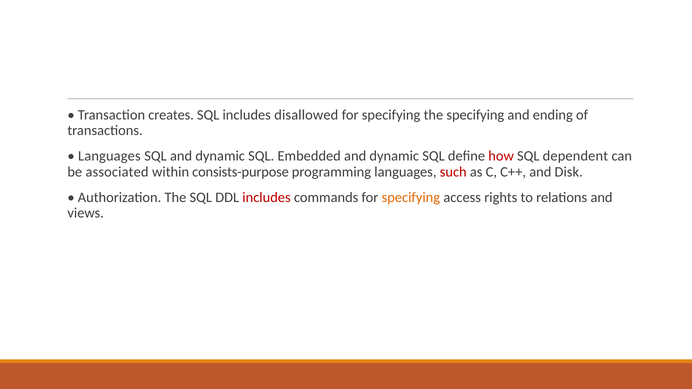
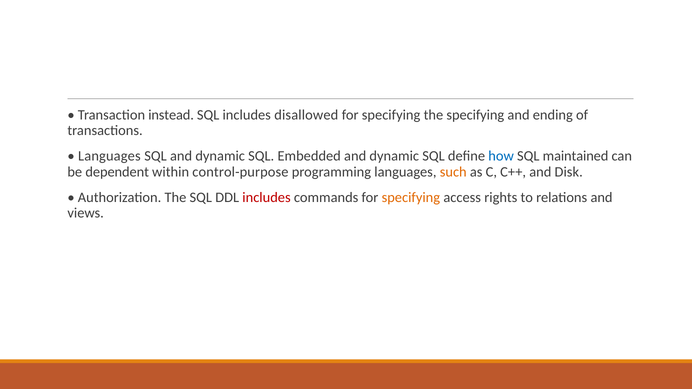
creates: creates -> instead (171, 115)
how colour: red -> blue (501, 156)
dependent: dependent -> maintained (576, 156)
associated: associated -> dependent (117, 172)
consists-purpose: consists-purpose -> control-purpose (240, 172)
such colour: red -> orange (453, 172)
